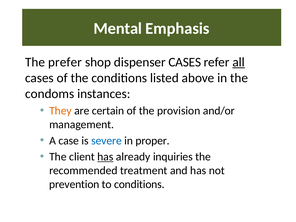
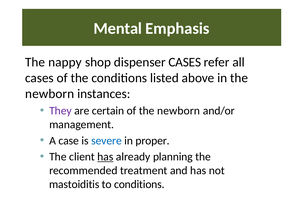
prefer: prefer -> nappy (65, 62)
all underline: present -> none (239, 62)
condoms: condoms -> newborn (50, 94)
They colour: orange -> purple (60, 111)
of the provision: provision -> newborn (179, 111)
inquiries: inquiries -> planning (173, 157)
prevention: prevention -> mastoiditis (74, 184)
